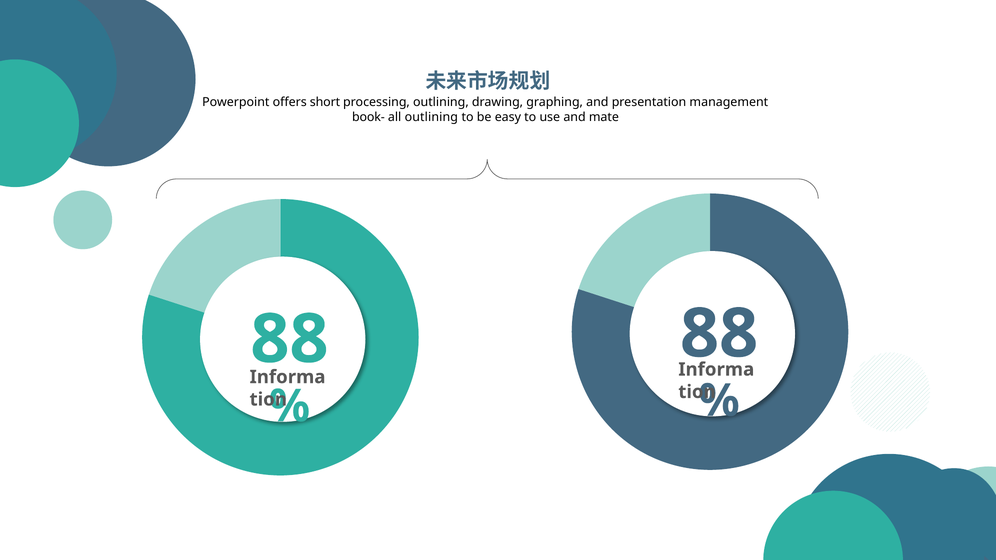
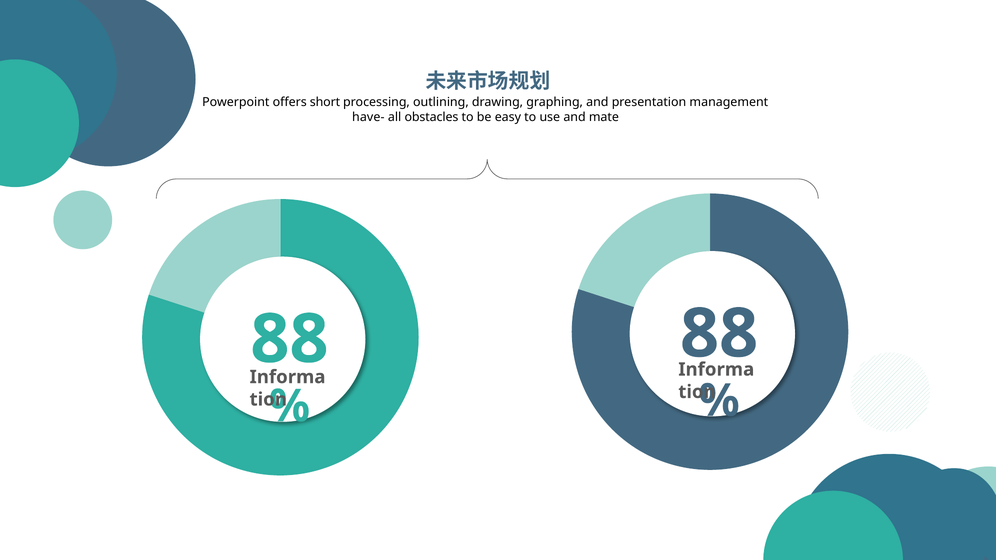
book-: book- -> have- (368, 117)
all outlining: outlining -> obstacles (431, 117)
